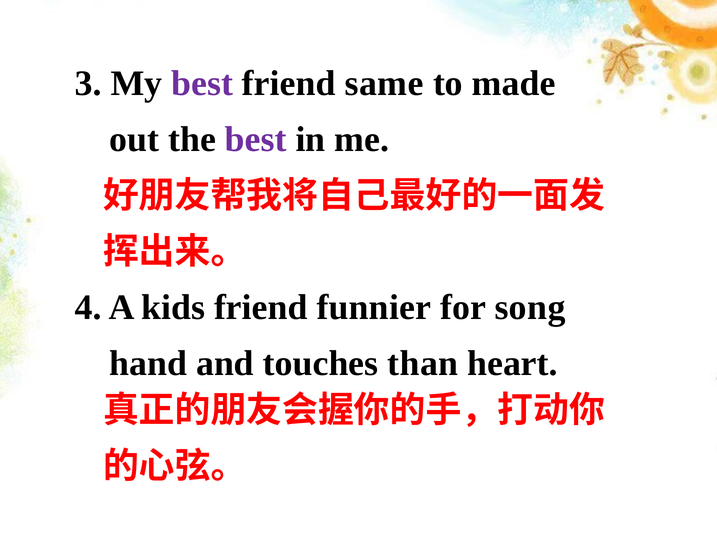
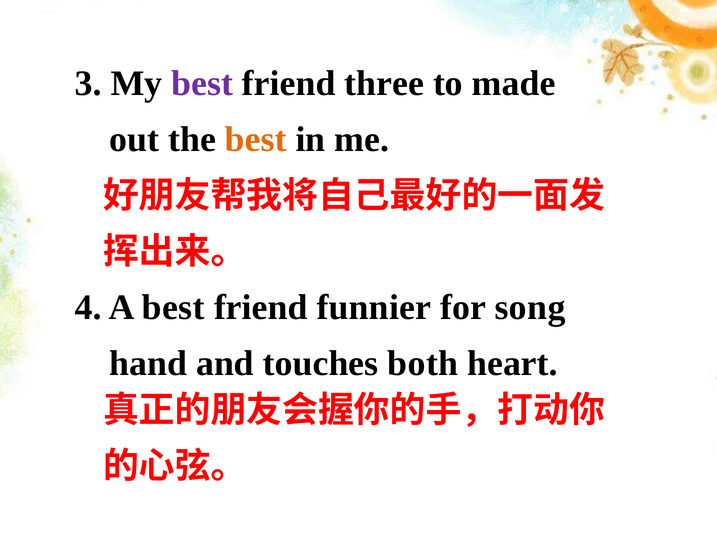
same: same -> three (384, 83)
best colour: purple -> orange (256, 139)
A kids: kids -> best (173, 307)
than: than -> both (423, 363)
